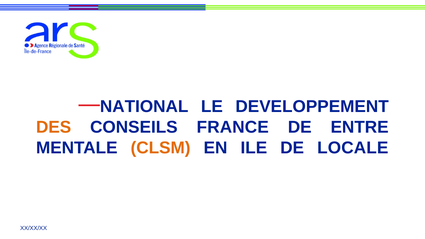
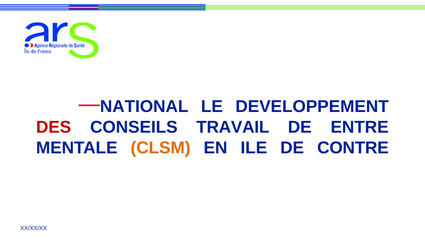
DES colour: orange -> red (54, 127)
FRANCE: FRANCE -> TRAVAIL (233, 127)
LOCALE: LOCALE -> CONTRE (353, 148)
